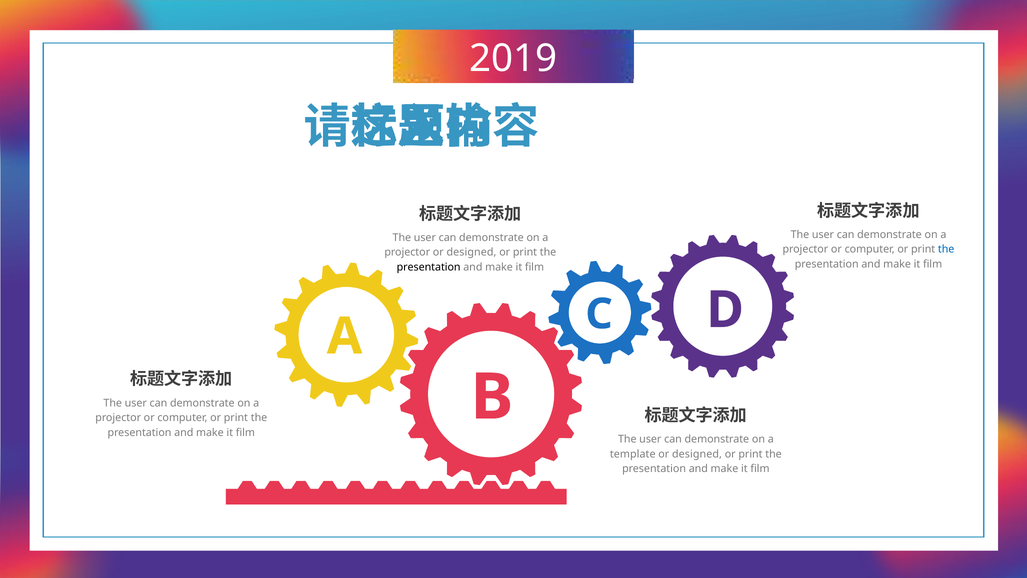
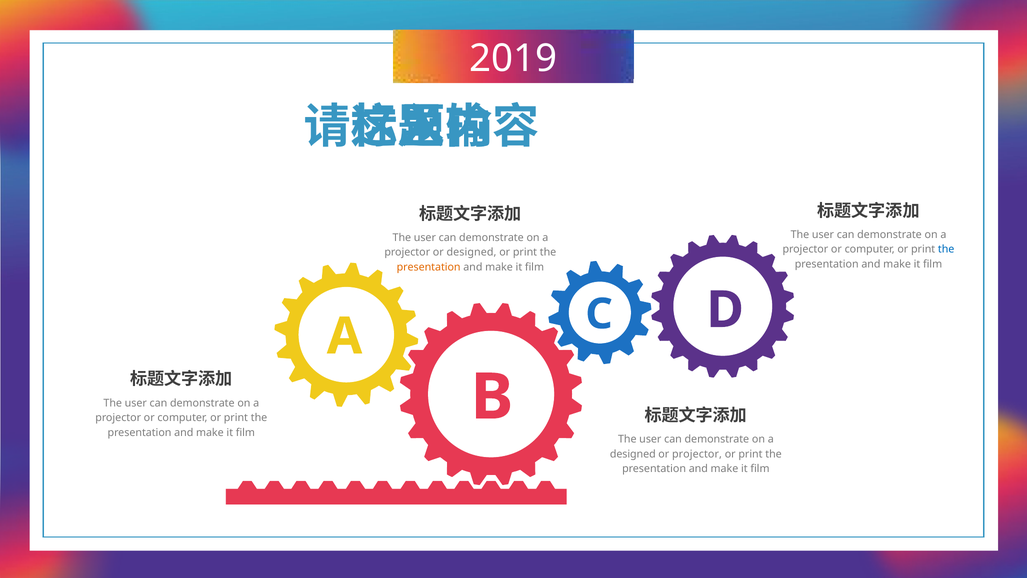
presentation colour: black -> orange (429, 267)
template: template -> designed (633, 454)
designed: designed -> projector (697, 454)
